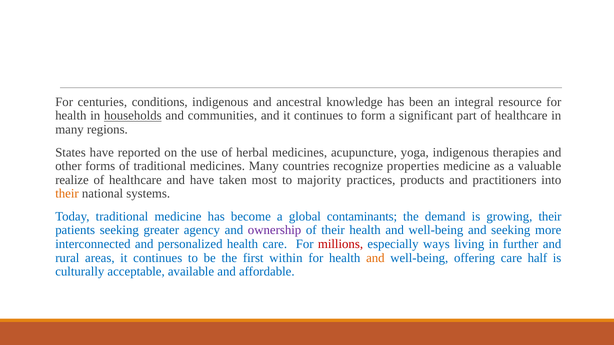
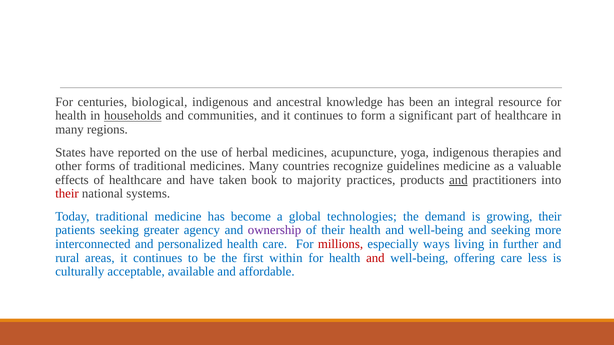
conditions: conditions -> biological (160, 102)
properties: properties -> guidelines (413, 166)
realize: realize -> effects (72, 180)
most: most -> book (264, 180)
and underline: none -> present (458, 180)
their colour: orange -> red (67, 194)
contaminants: contaminants -> technologies (362, 217)
and colour: orange -> red (375, 258)
half: half -> less (537, 258)
